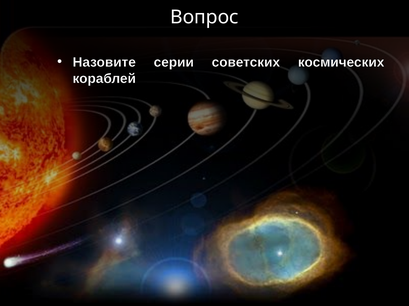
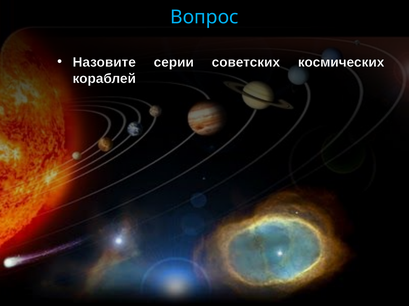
Вопрос colour: white -> light blue (204, 17)
